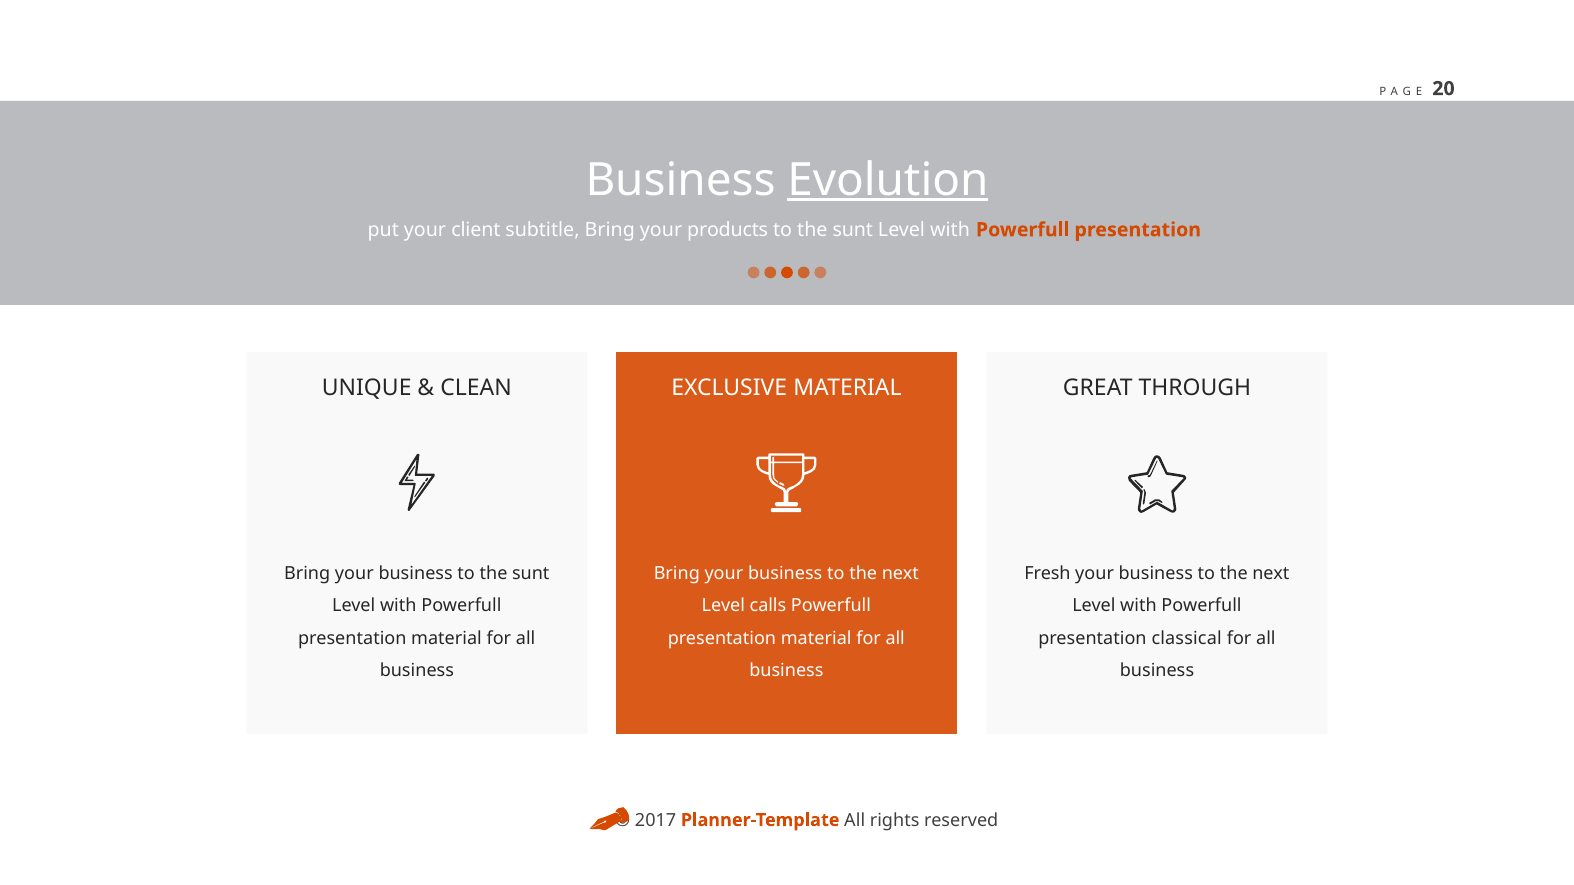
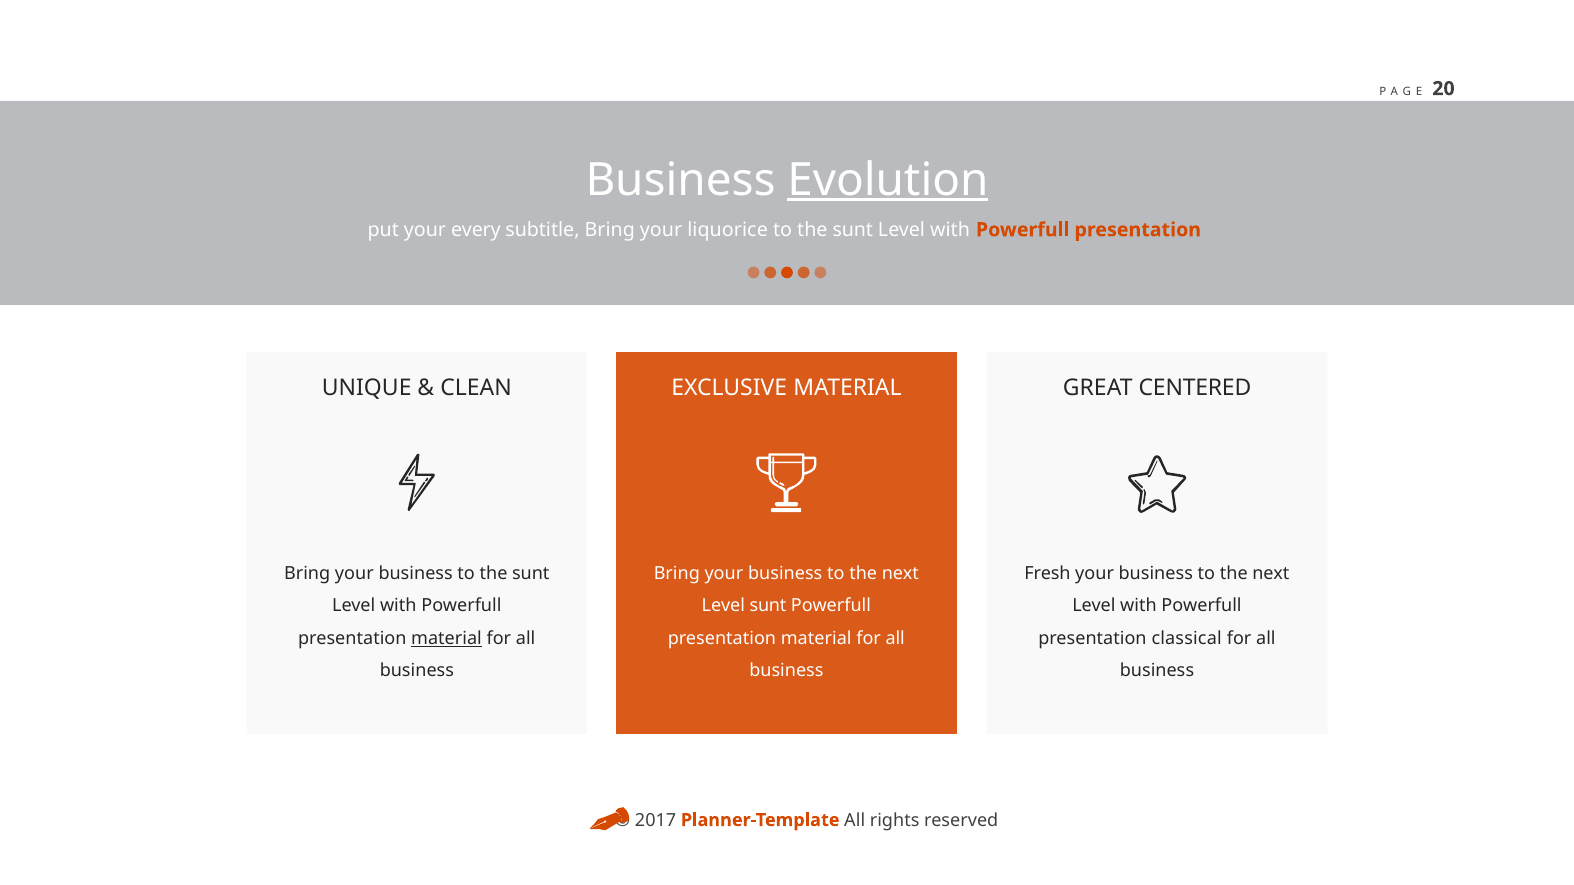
client: client -> every (476, 230)
products: products -> liquorice (728, 230)
THROUGH: THROUGH -> CENTERED (1195, 388)
Level calls: calls -> sunt (768, 606)
material underline: none -> present (447, 639)
